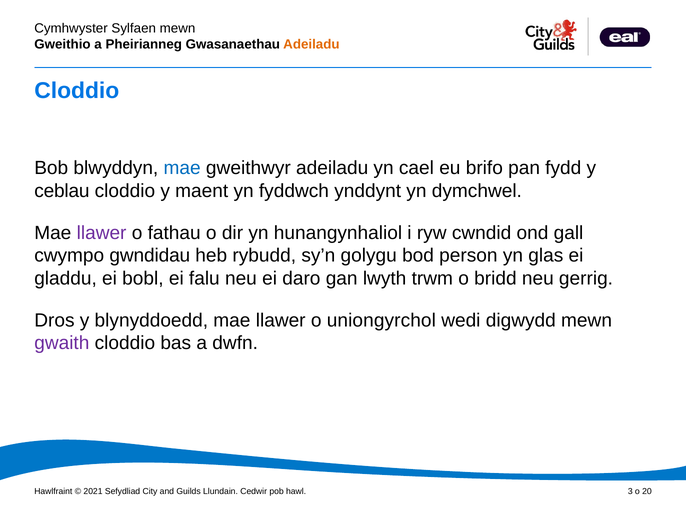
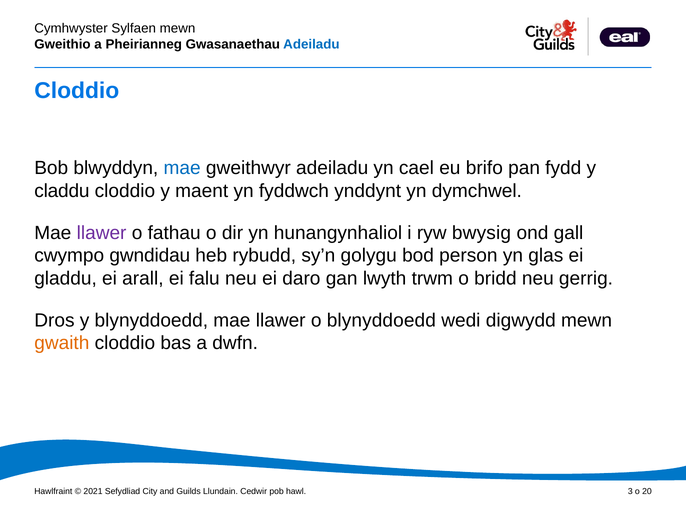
Adeiladu colour: orange -> blue (311, 45)
ceblau: ceblau -> claddu (62, 191)
cwndid: cwndid -> bwysig (482, 233)
bobl: bobl -> arall (143, 279)
o uniongyrchol: uniongyrchol -> blynyddoedd (381, 321)
gwaith colour: purple -> orange (62, 344)
